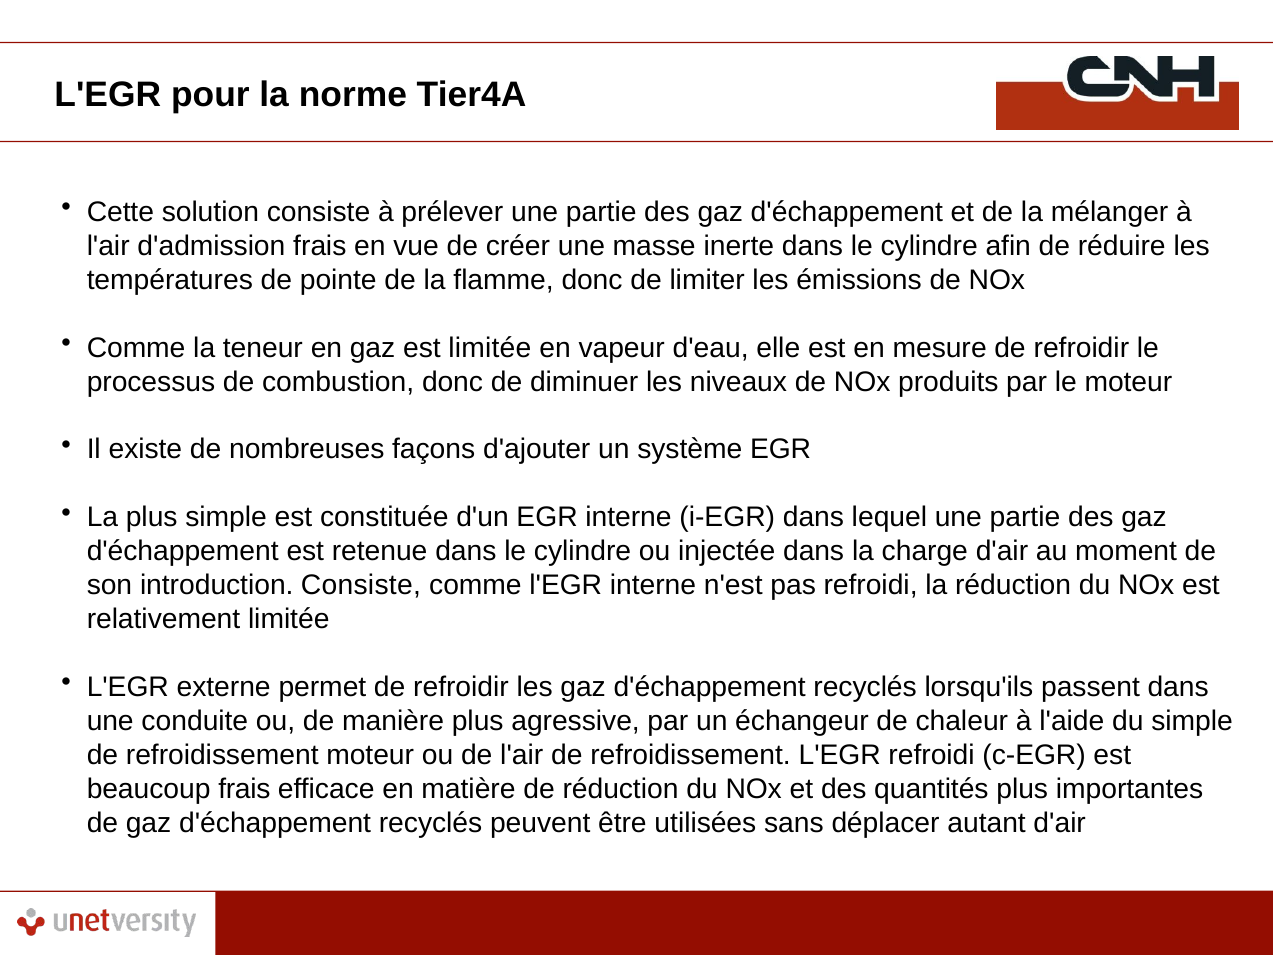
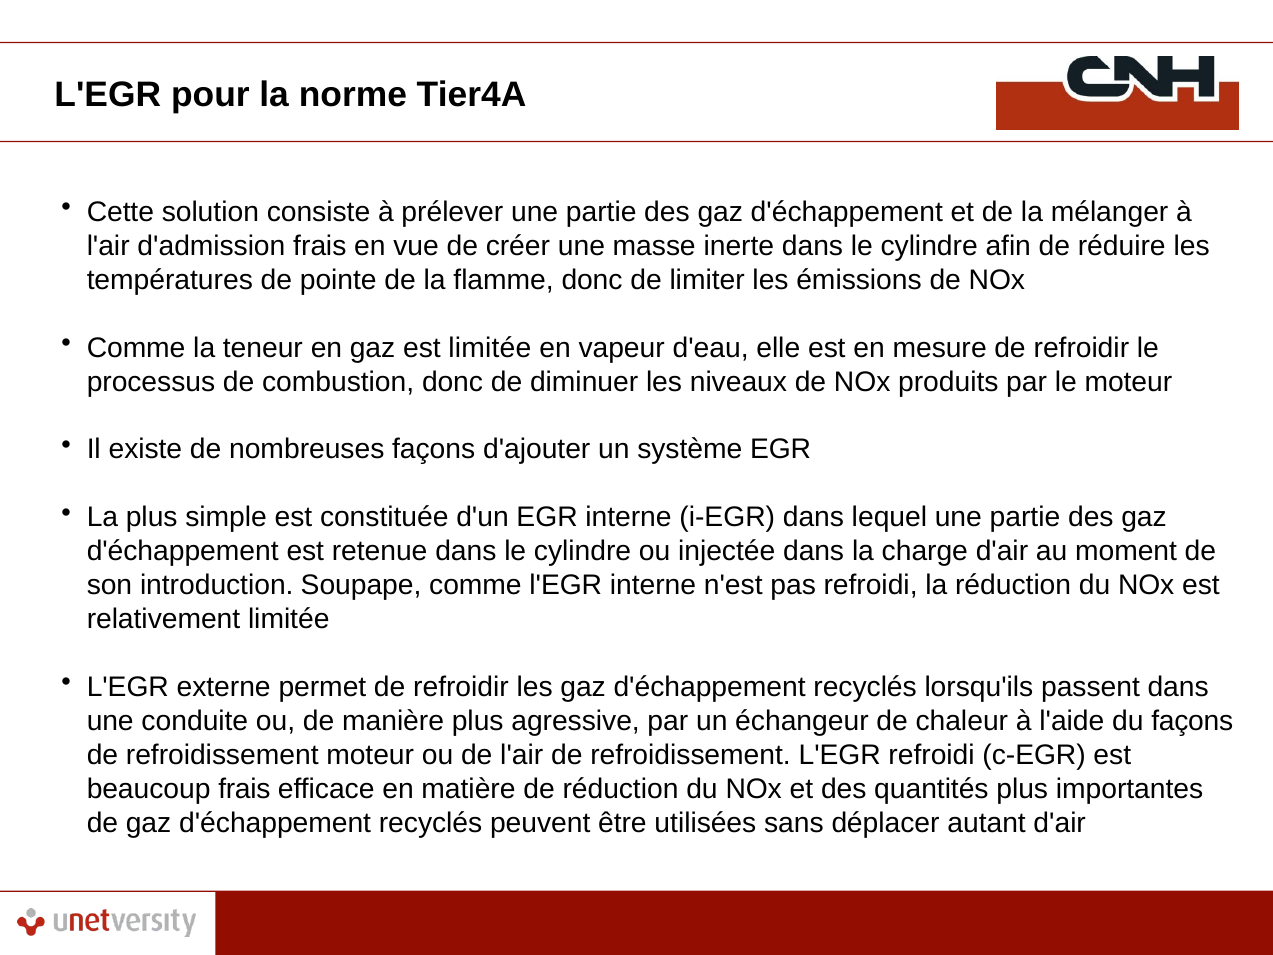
introduction Consiste: Consiste -> Soupape (361, 585)
du simple: simple -> façons (1192, 721)
